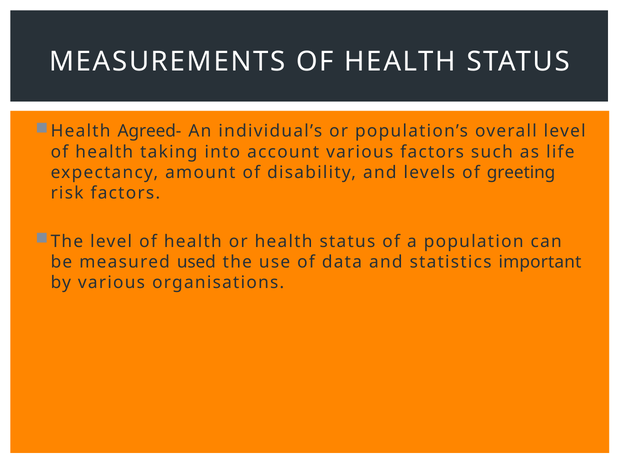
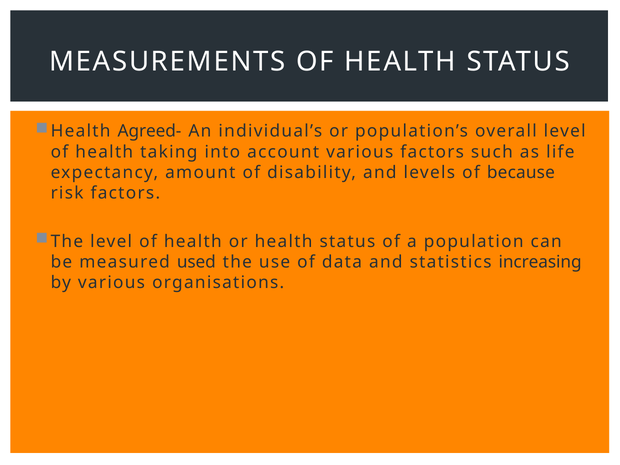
greeting: greeting -> because (521, 173)
important: important -> increasing (540, 262)
